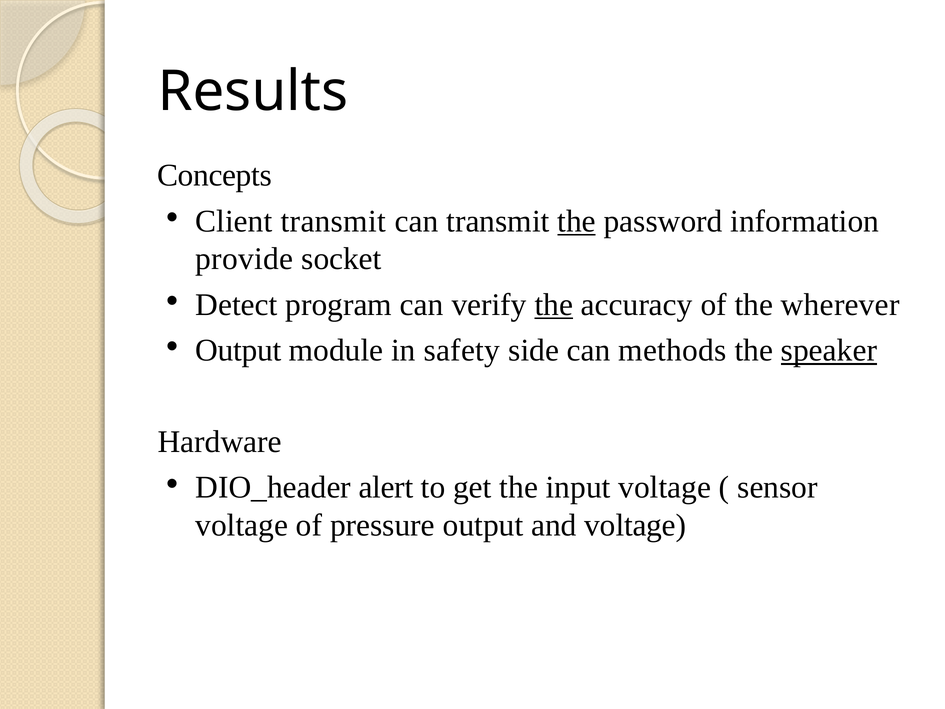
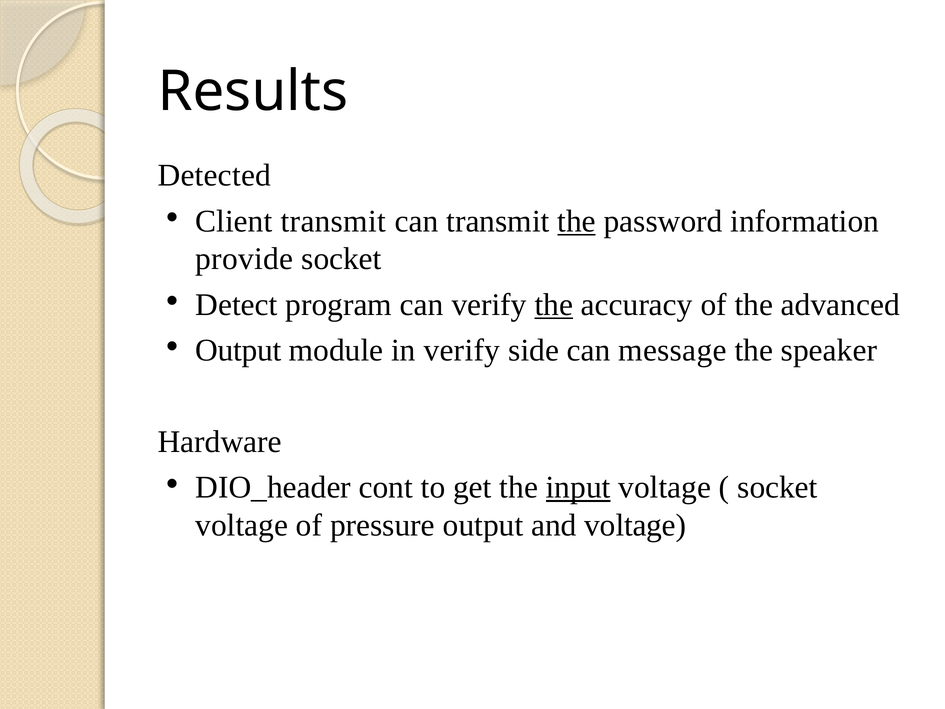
Concepts: Concepts -> Detected (214, 175)
wherever: wherever -> advanced (840, 305)
in safety: safety -> verify (462, 350)
methods: methods -> message (672, 350)
speaker underline: present -> none (829, 350)
alert: alert -> cont (386, 487)
input underline: none -> present (578, 487)
sensor: sensor -> socket (777, 487)
